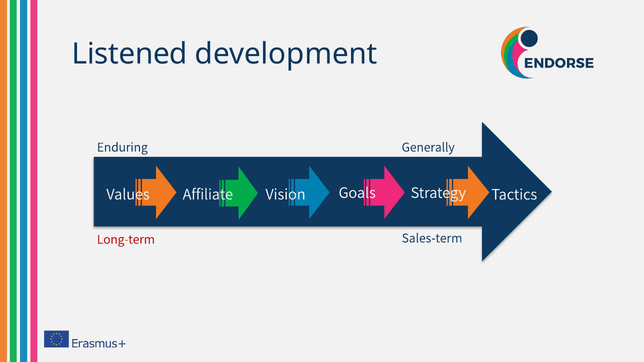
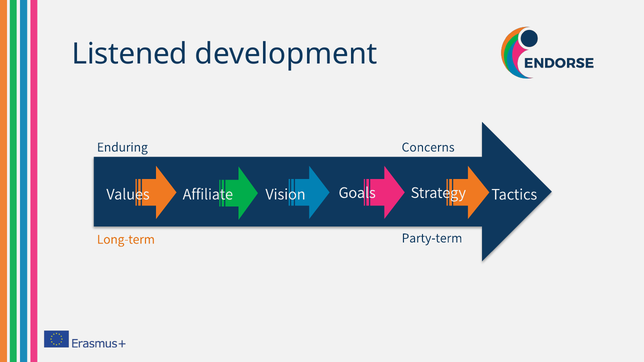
Generally: Generally -> Concerns (428, 147)
Sales-term: Sales-term -> Party-term (432, 238)
Long-term colour: red -> orange (126, 239)
